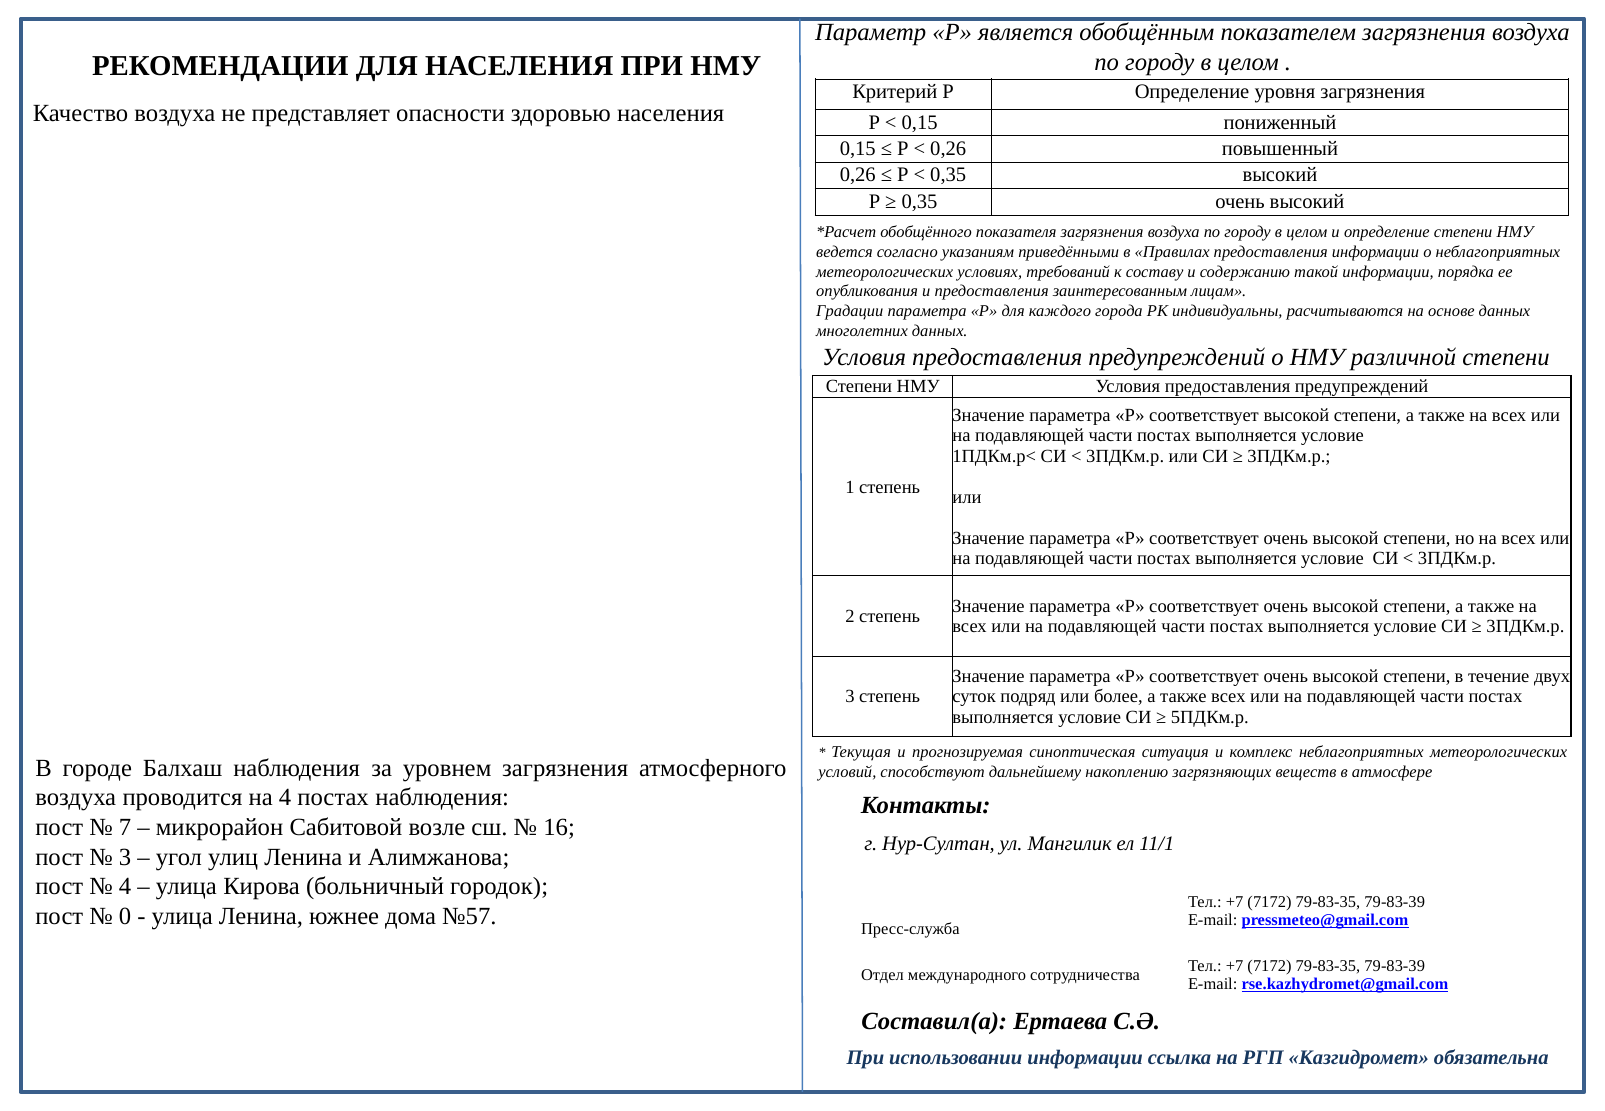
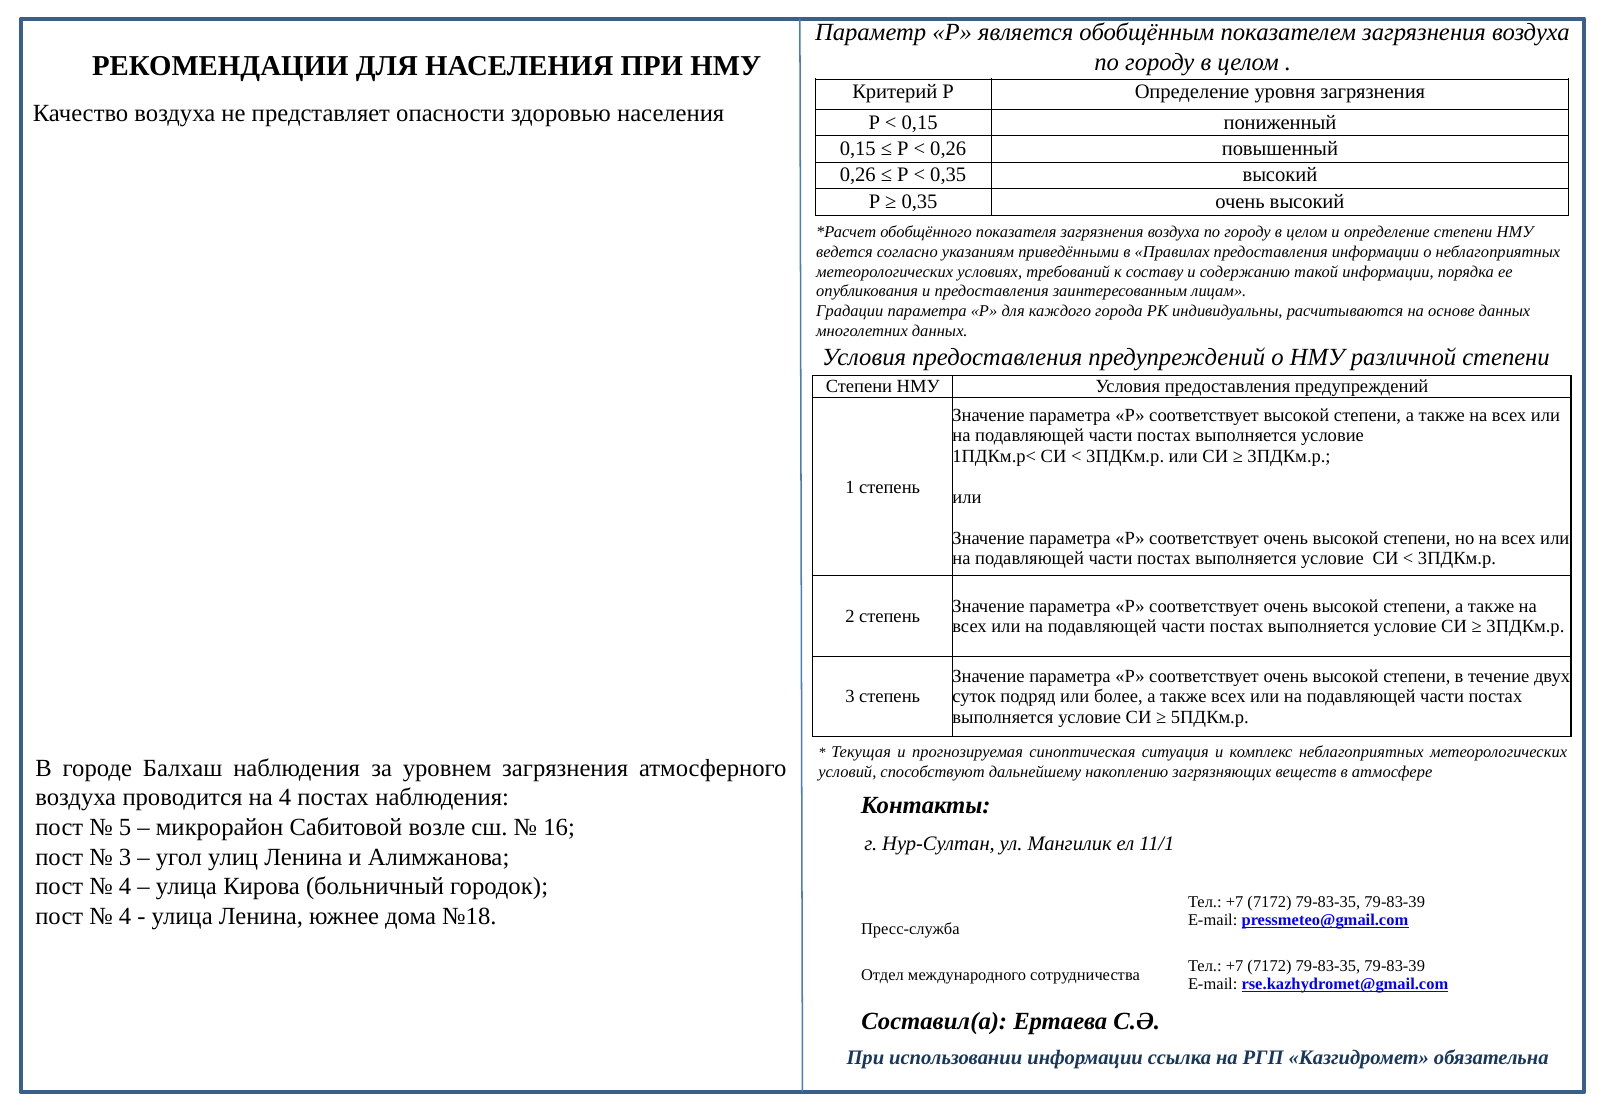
7: 7 -> 5 (125, 828)
0: 0 -> 4 (125, 916)
№57: №57 -> №18 (469, 916)
